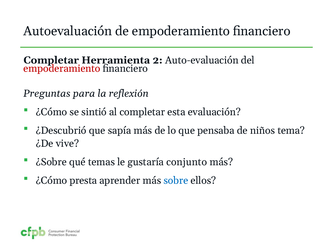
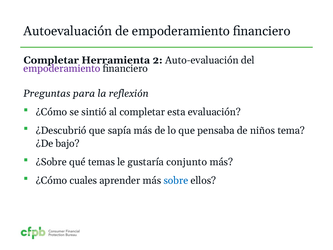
empoderamiento colour: red -> purple (62, 68)
vive: vive -> bajo (68, 143)
presta: presta -> cuales (83, 180)
